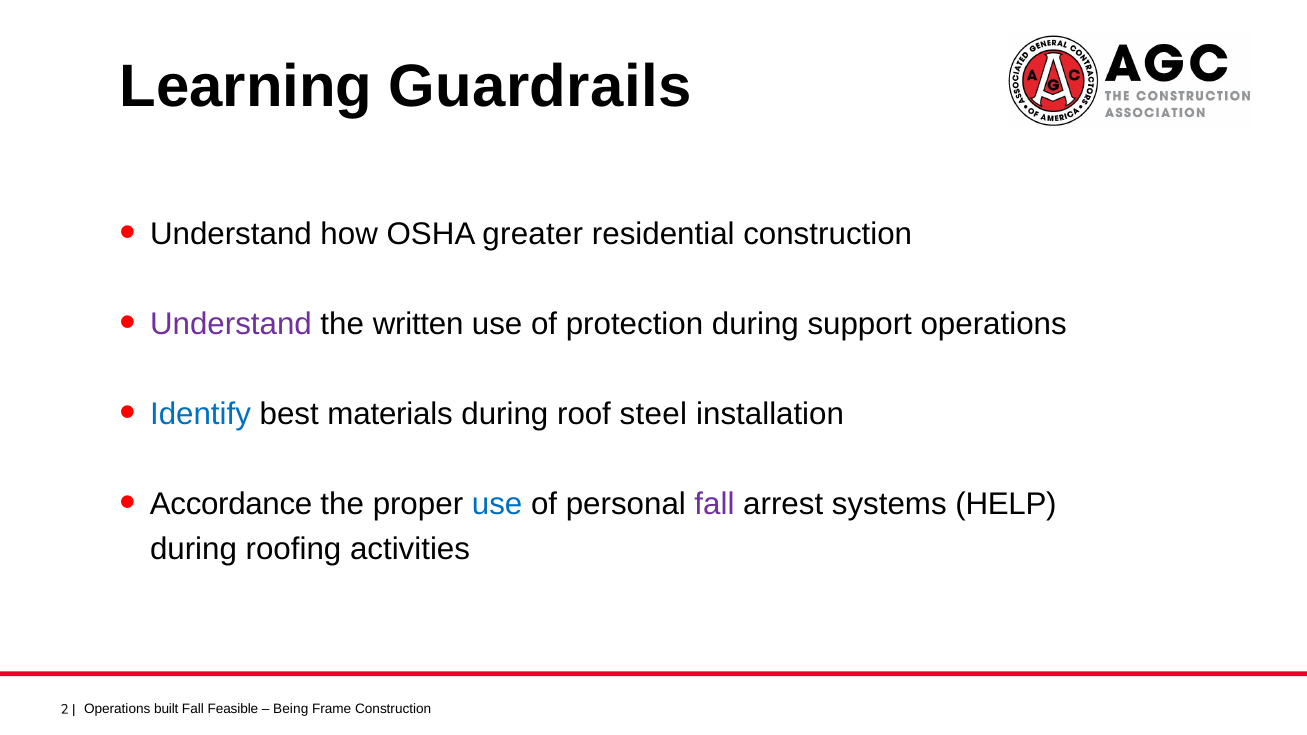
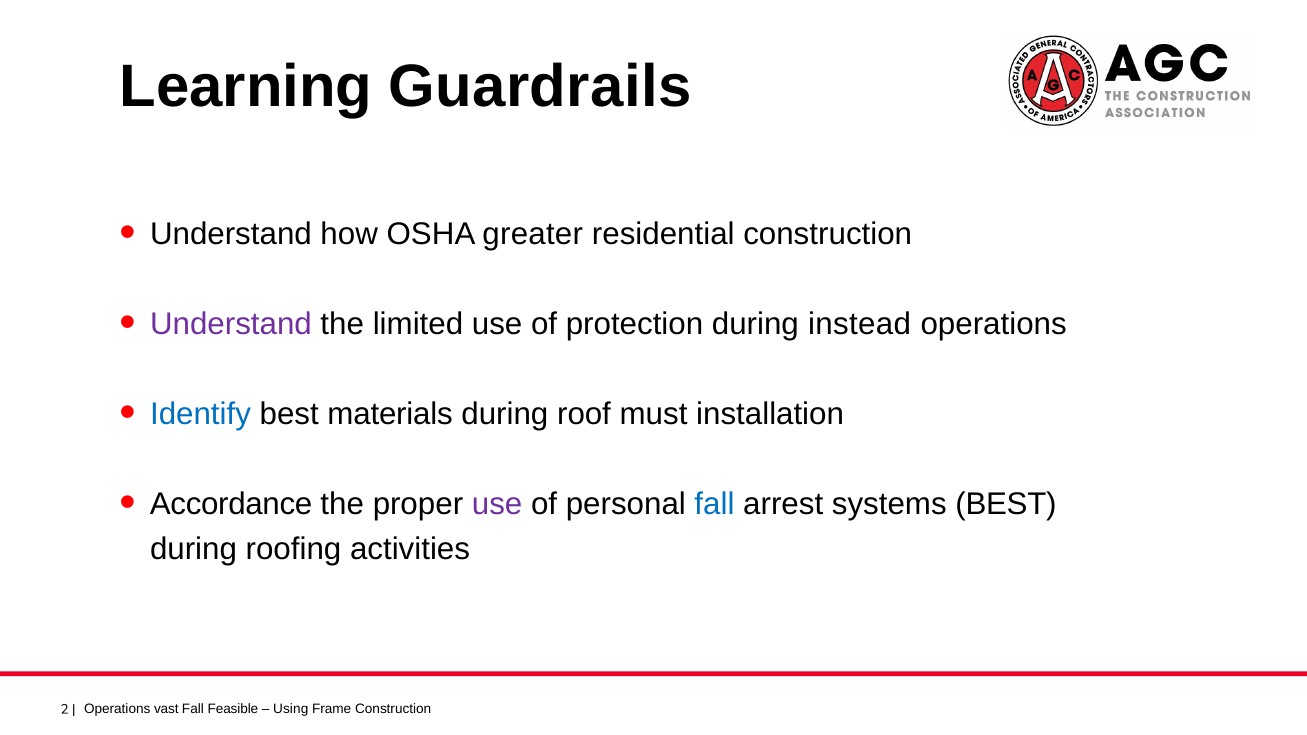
written: written -> limited (418, 324)
support: support -> instead (860, 324)
steel: steel -> must (654, 414)
use colour: blue -> purple (497, 504)
fall colour: purple -> blue (714, 504)
systems HELP: HELP -> BEST (1006, 504)
built: built -> vast (166, 709)
Being: Being -> Using (291, 709)
